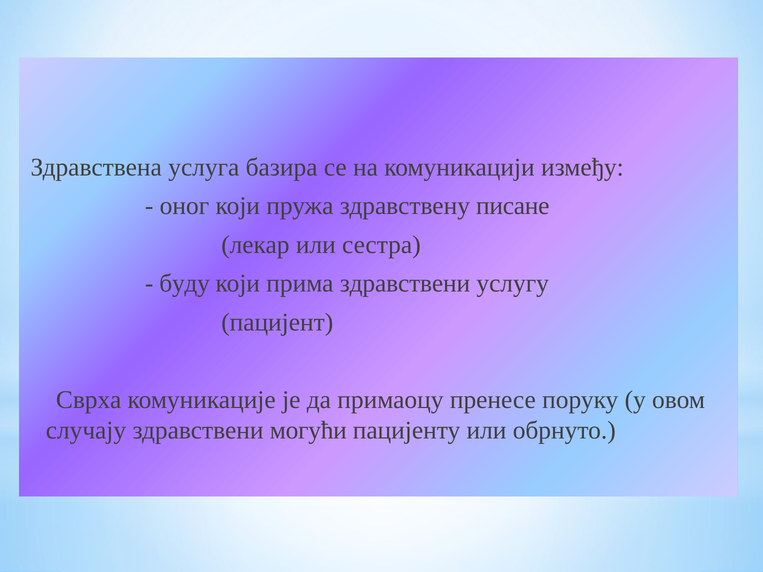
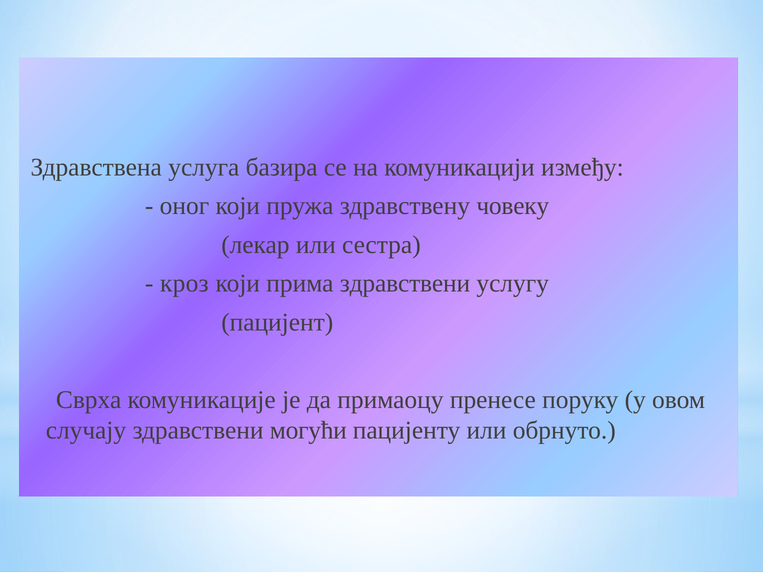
писане: писане -> човеку (513, 206)
буду: буду -> кроз (184, 284)
